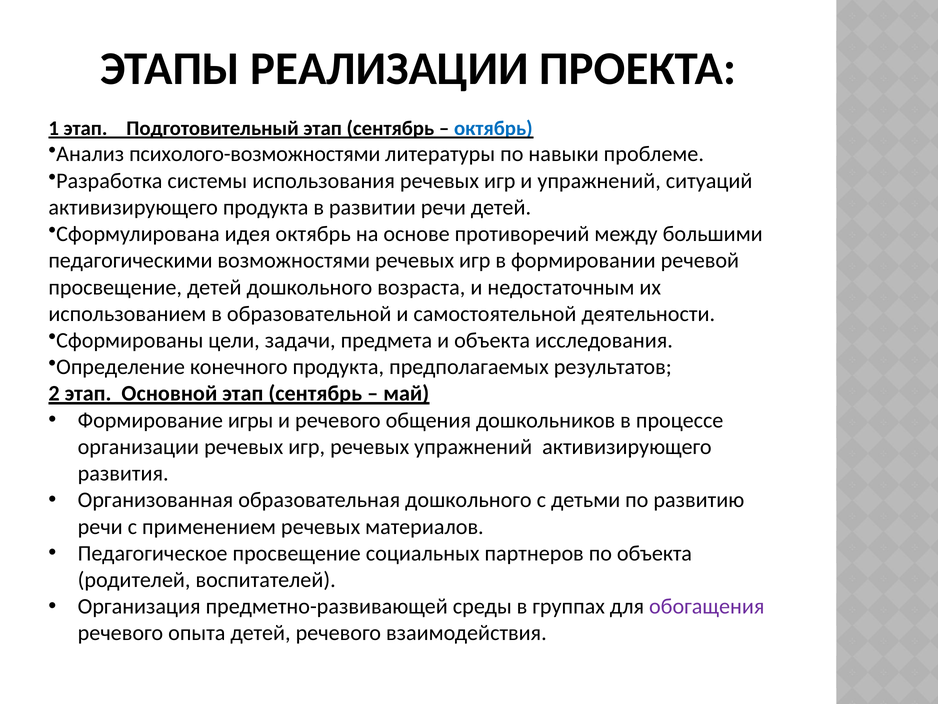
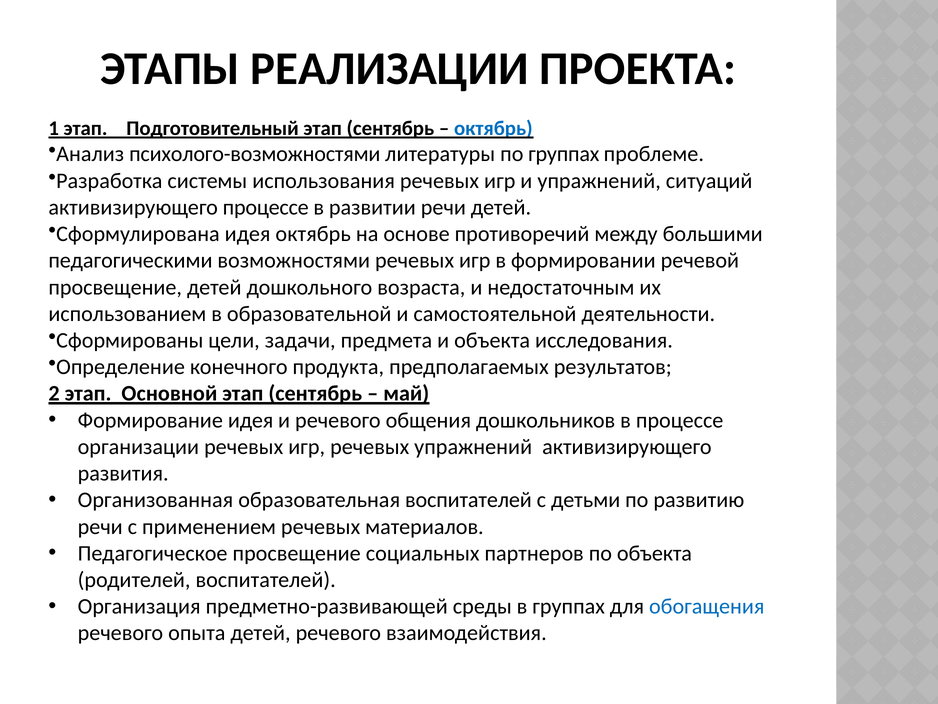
по навыки: навыки -> группах (564, 154)
активизирующего продукта: продукта -> процессе (266, 207)
Формирование игры: игры -> идея (251, 420)
образовательная дошкольного: дошкольного -> воспитателей (468, 500)
обогащения colour: purple -> blue (707, 606)
